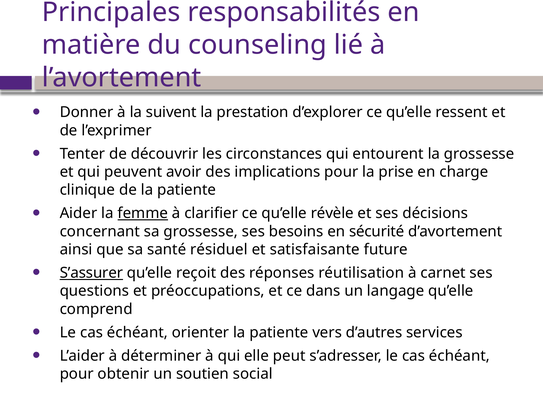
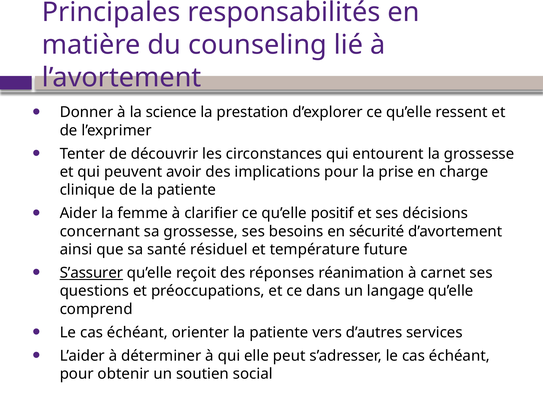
suivent: suivent -> science (171, 112)
femme underline: present -> none (143, 213)
révèle: révèle -> positif (332, 213)
satisfaisante: satisfaisante -> température (315, 250)
réutilisation: réutilisation -> réanimation (361, 273)
